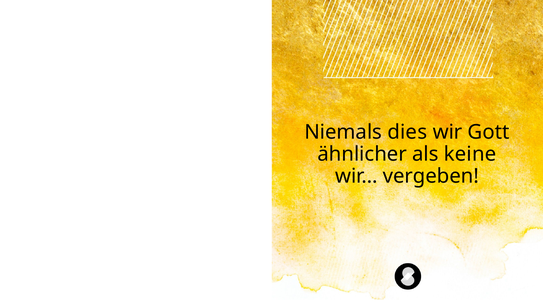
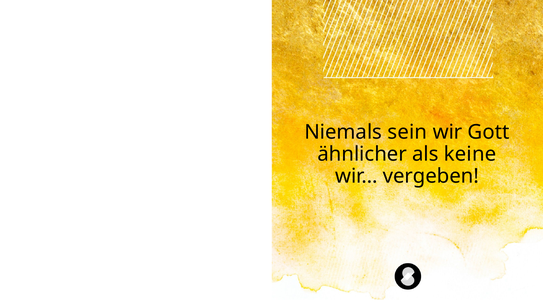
dies: dies -> sein (407, 132)
